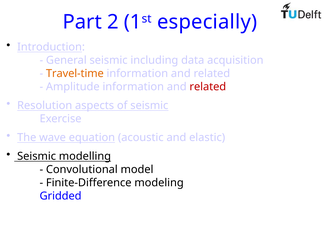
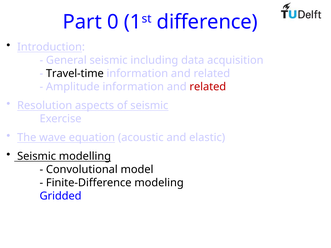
2: 2 -> 0 (113, 22)
especially: especially -> difference (207, 22)
Travel-time colour: orange -> black (75, 74)
